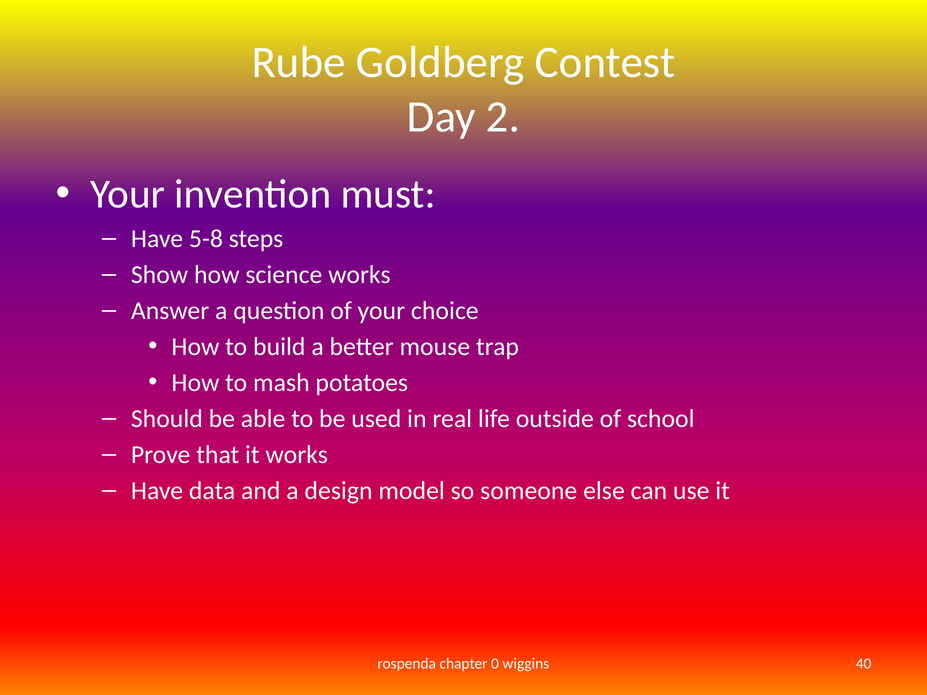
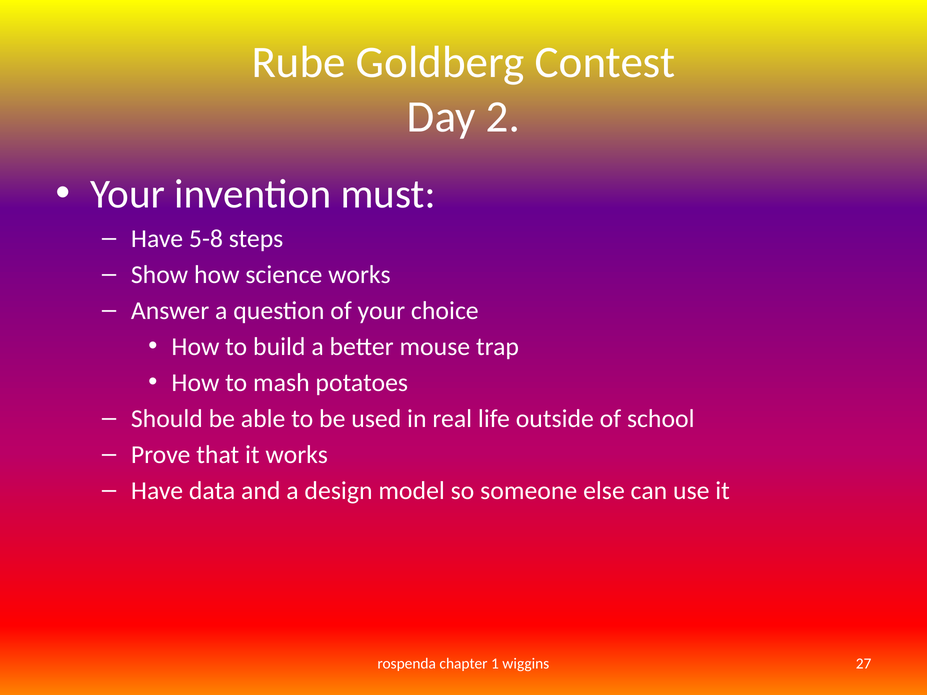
0: 0 -> 1 (495, 664)
40: 40 -> 27 (864, 664)
